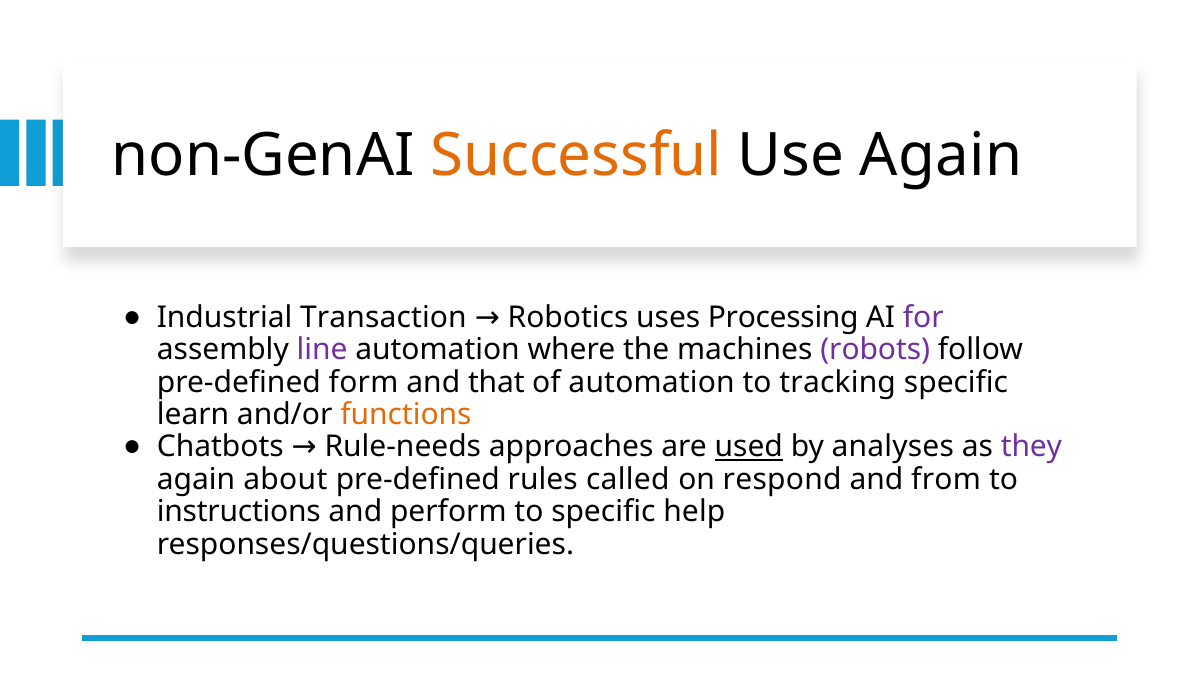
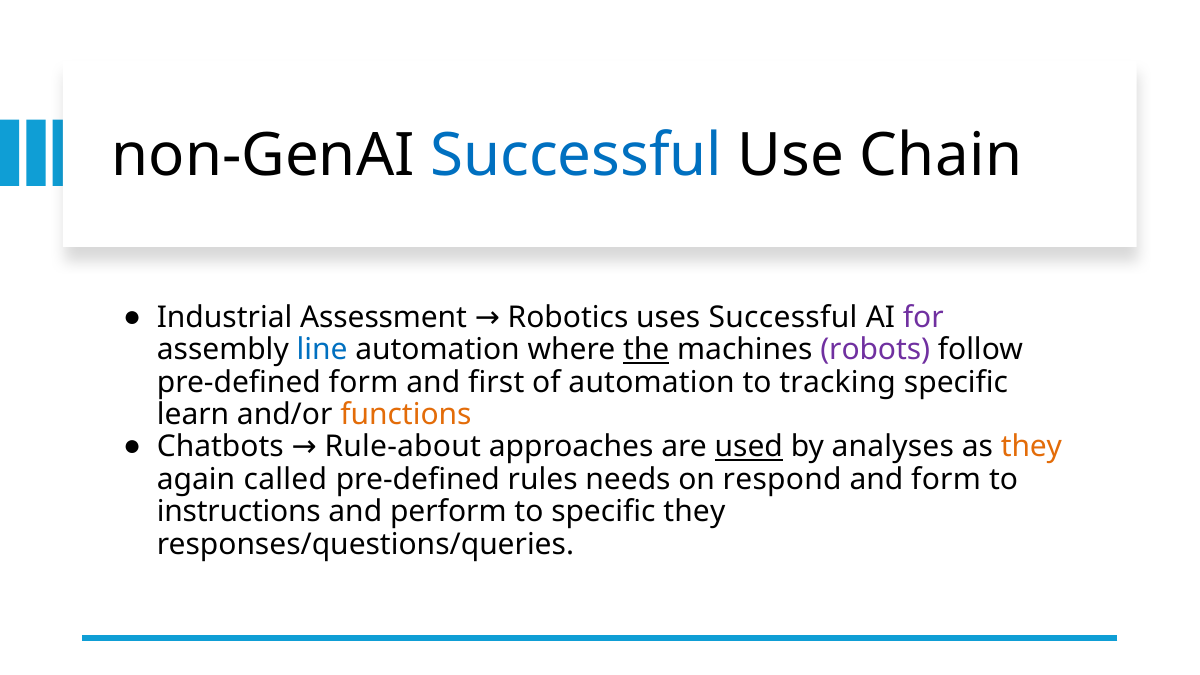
Successful colour: orange -> blue (576, 156)
Use Again: Again -> Chain (941, 156)
Transaction: Transaction -> Assessment (384, 317)
uses Processing: Processing -> Successful (783, 317)
line colour: purple -> blue (322, 350)
the underline: none -> present (646, 350)
that: that -> first (496, 382)
Rule-needs: Rule-needs -> Rule-about (403, 447)
they colour: purple -> orange (1031, 447)
about: about -> called (285, 479)
called: called -> needs (628, 479)
and from: from -> form (946, 479)
specific help: help -> they (694, 512)
